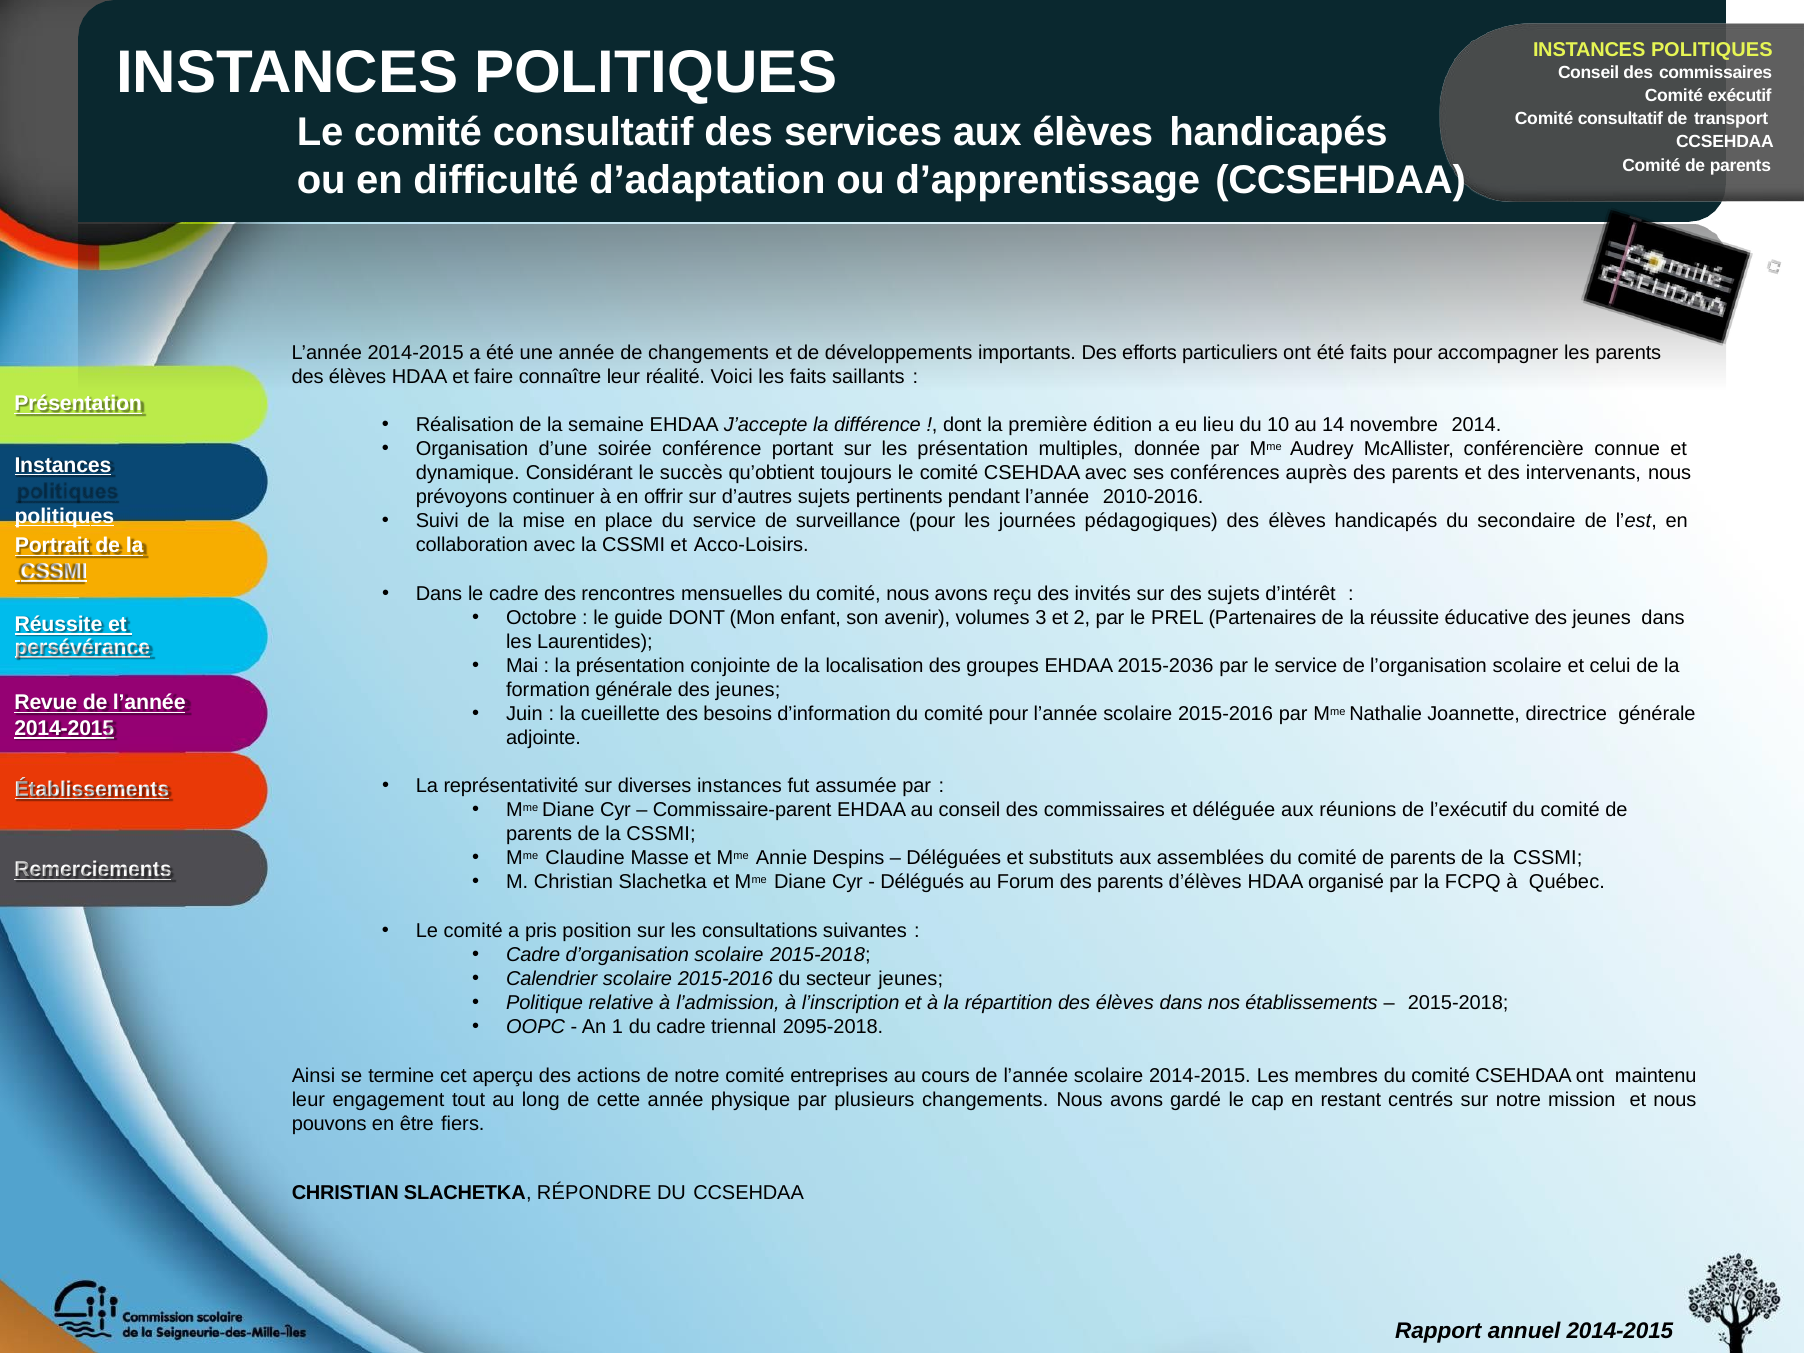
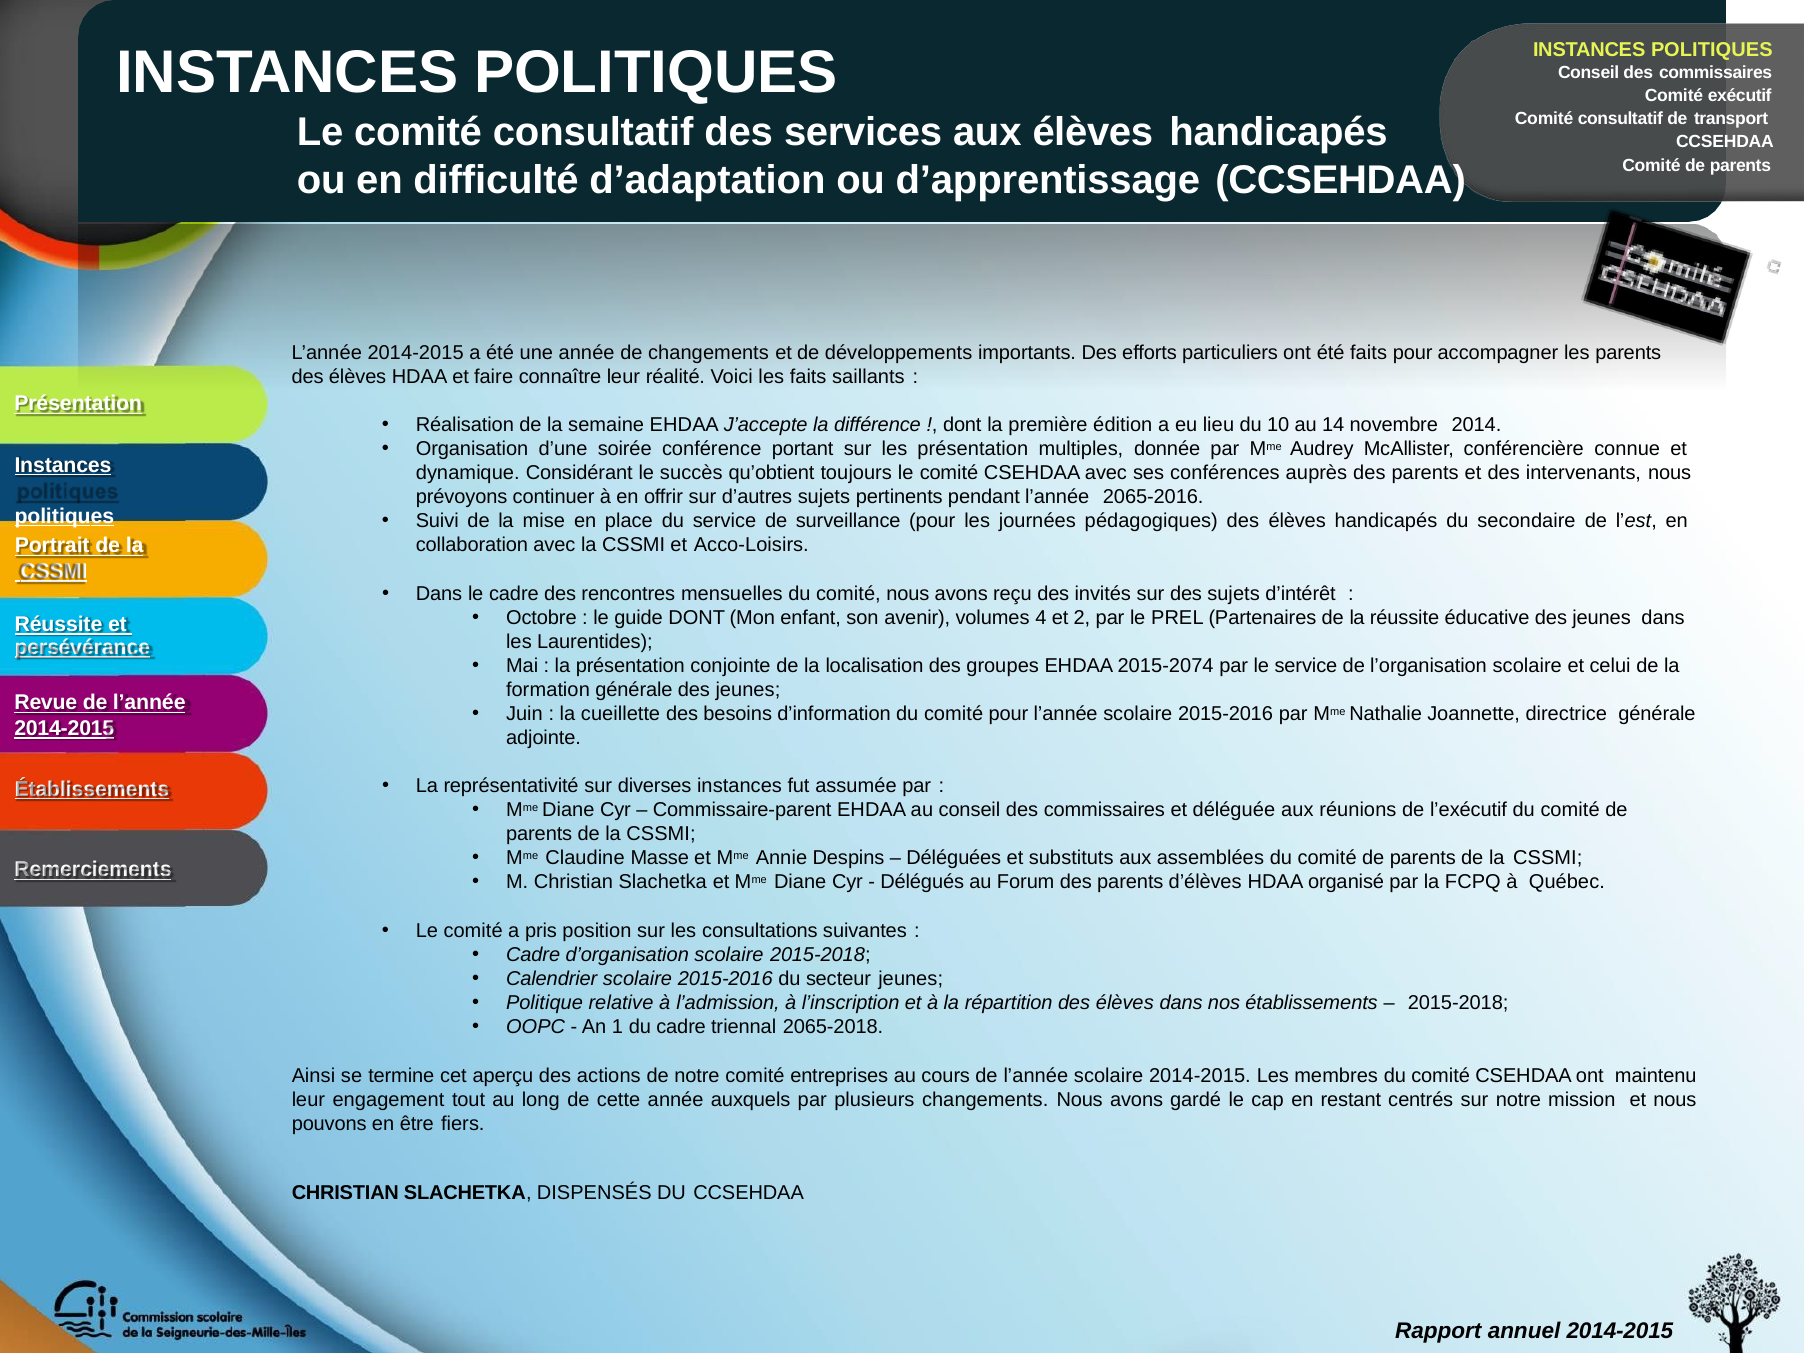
2010-2016: 2010-2016 -> 2065-2016 (1153, 497)
3: 3 -> 4 (1041, 618)
2015-2036: 2015-2036 -> 2015-2074 (1166, 666)
2095-2018: 2095-2018 -> 2065-2018 (833, 1027)
physique: physique -> auxquels (751, 1100)
RÉPONDRE: RÉPONDRE -> DISPENSÉS (594, 1193)
